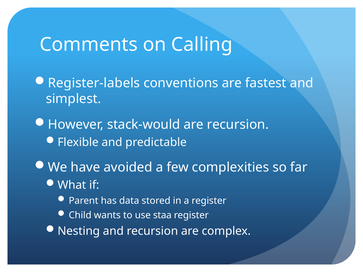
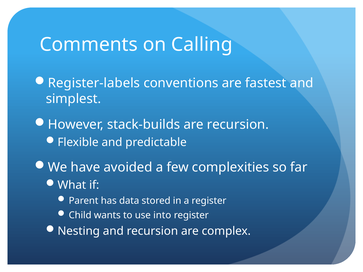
stack-would: stack-would -> stack-builds (144, 125)
staa: staa -> into (162, 215)
